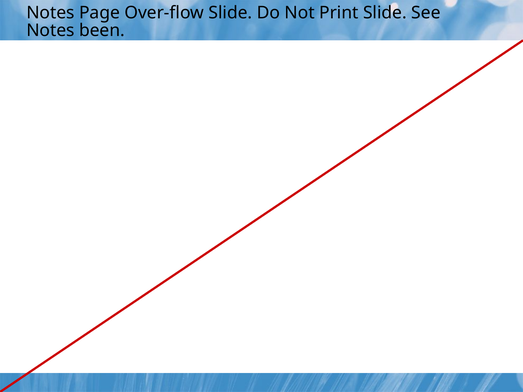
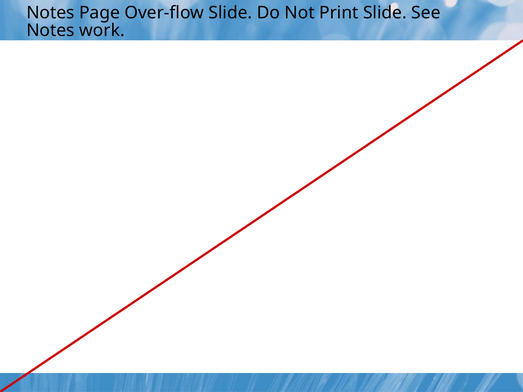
been: been -> work (102, 30)
